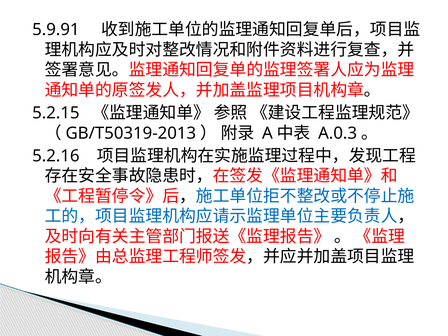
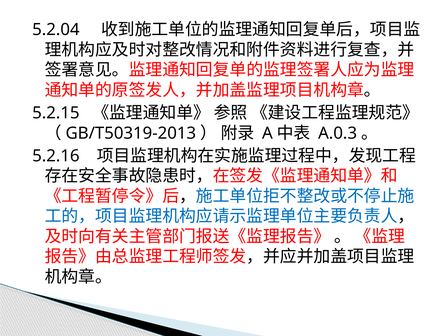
5.9.91: 5.9.91 -> 5.2.04 (56, 30)
